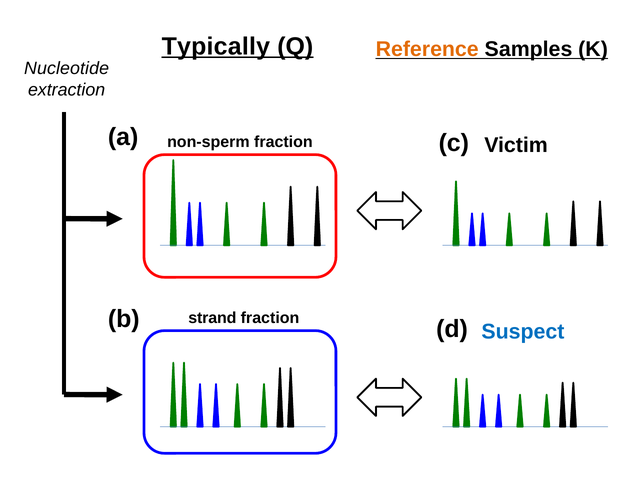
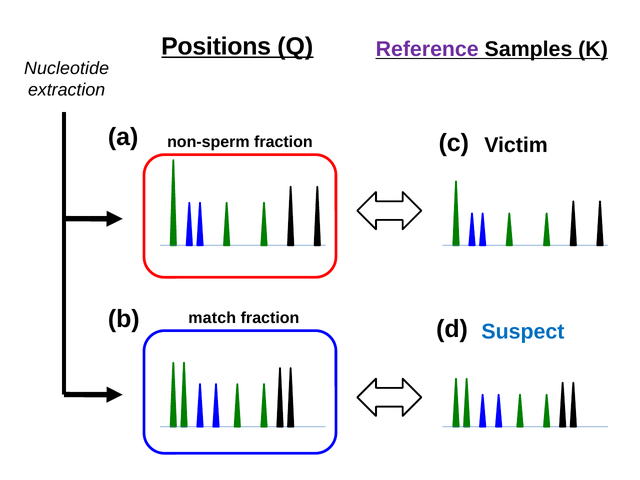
Typically: Typically -> Positions (216, 46)
Reference colour: orange -> purple (427, 49)
strand: strand -> match (212, 318)
